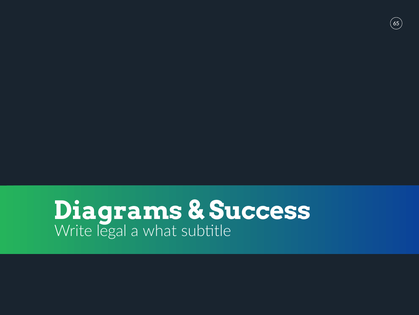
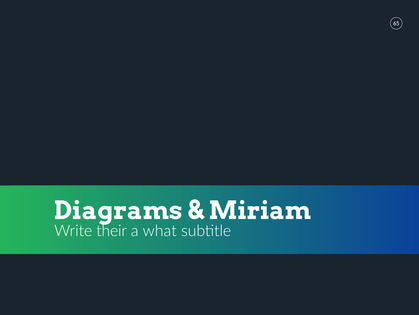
Success: Success -> Miriam (260, 211)
legal: legal -> their (112, 231)
